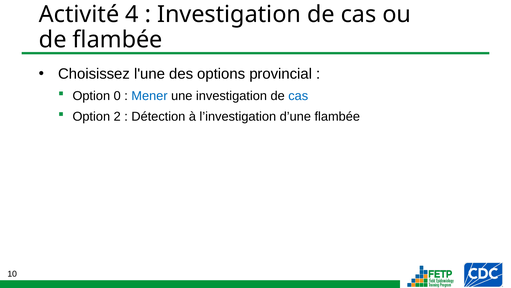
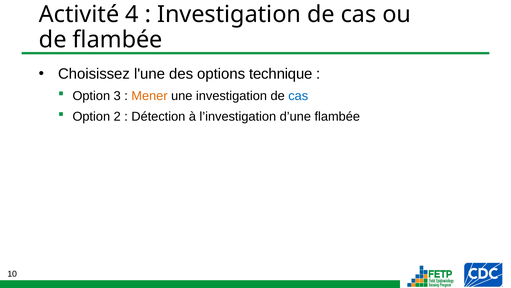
provincial: provincial -> technique (281, 74)
0: 0 -> 3 (117, 96)
Mener colour: blue -> orange (149, 96)
